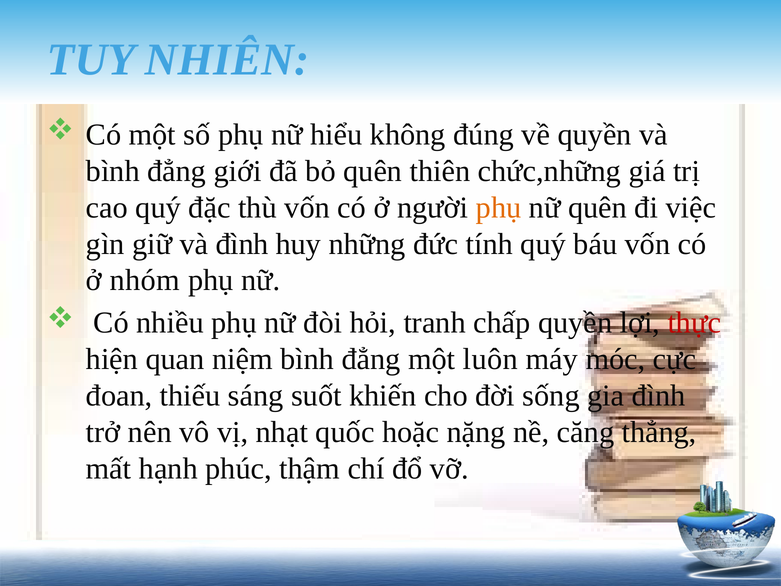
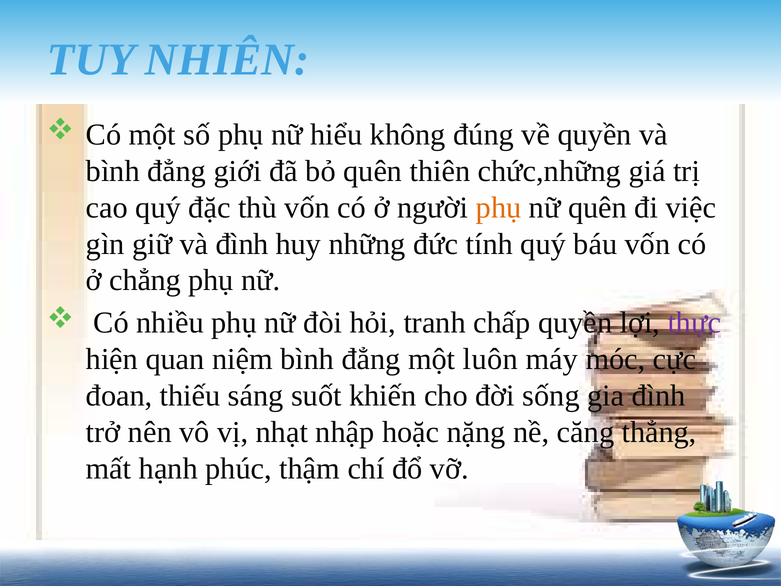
nhóm: nhóm -> chẳng (145, 280)
thực colour: red -> purple (694, 323)
quốc: quốc -> nhập (345, 432)
